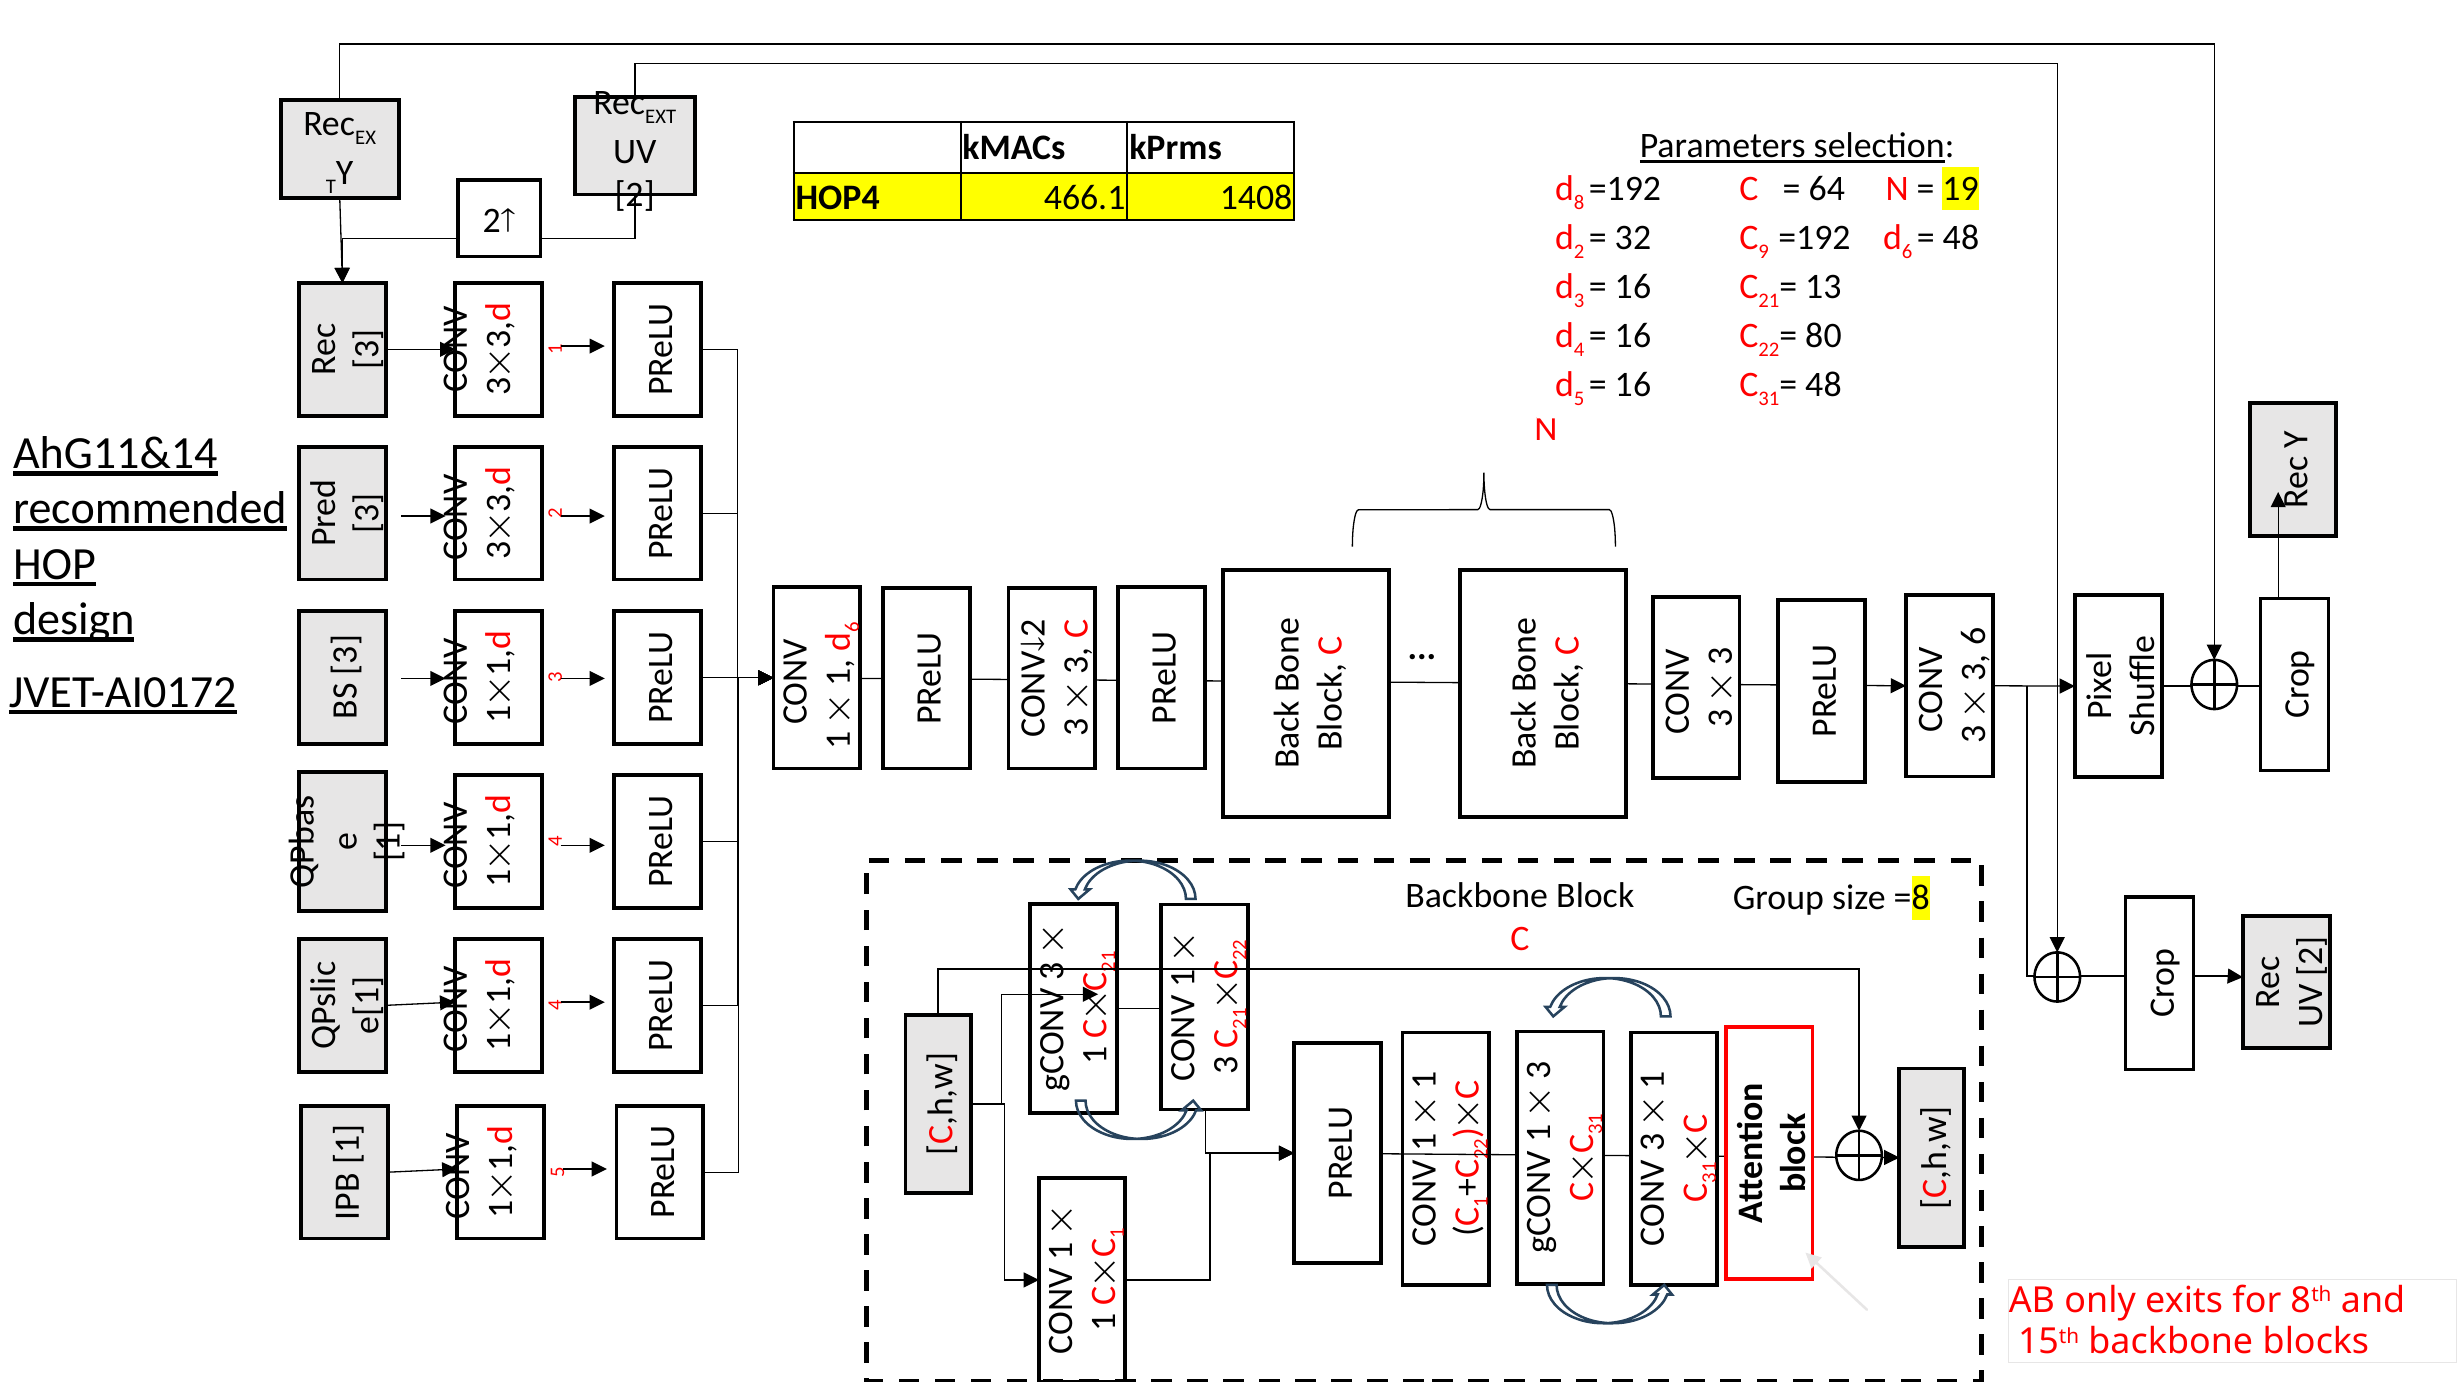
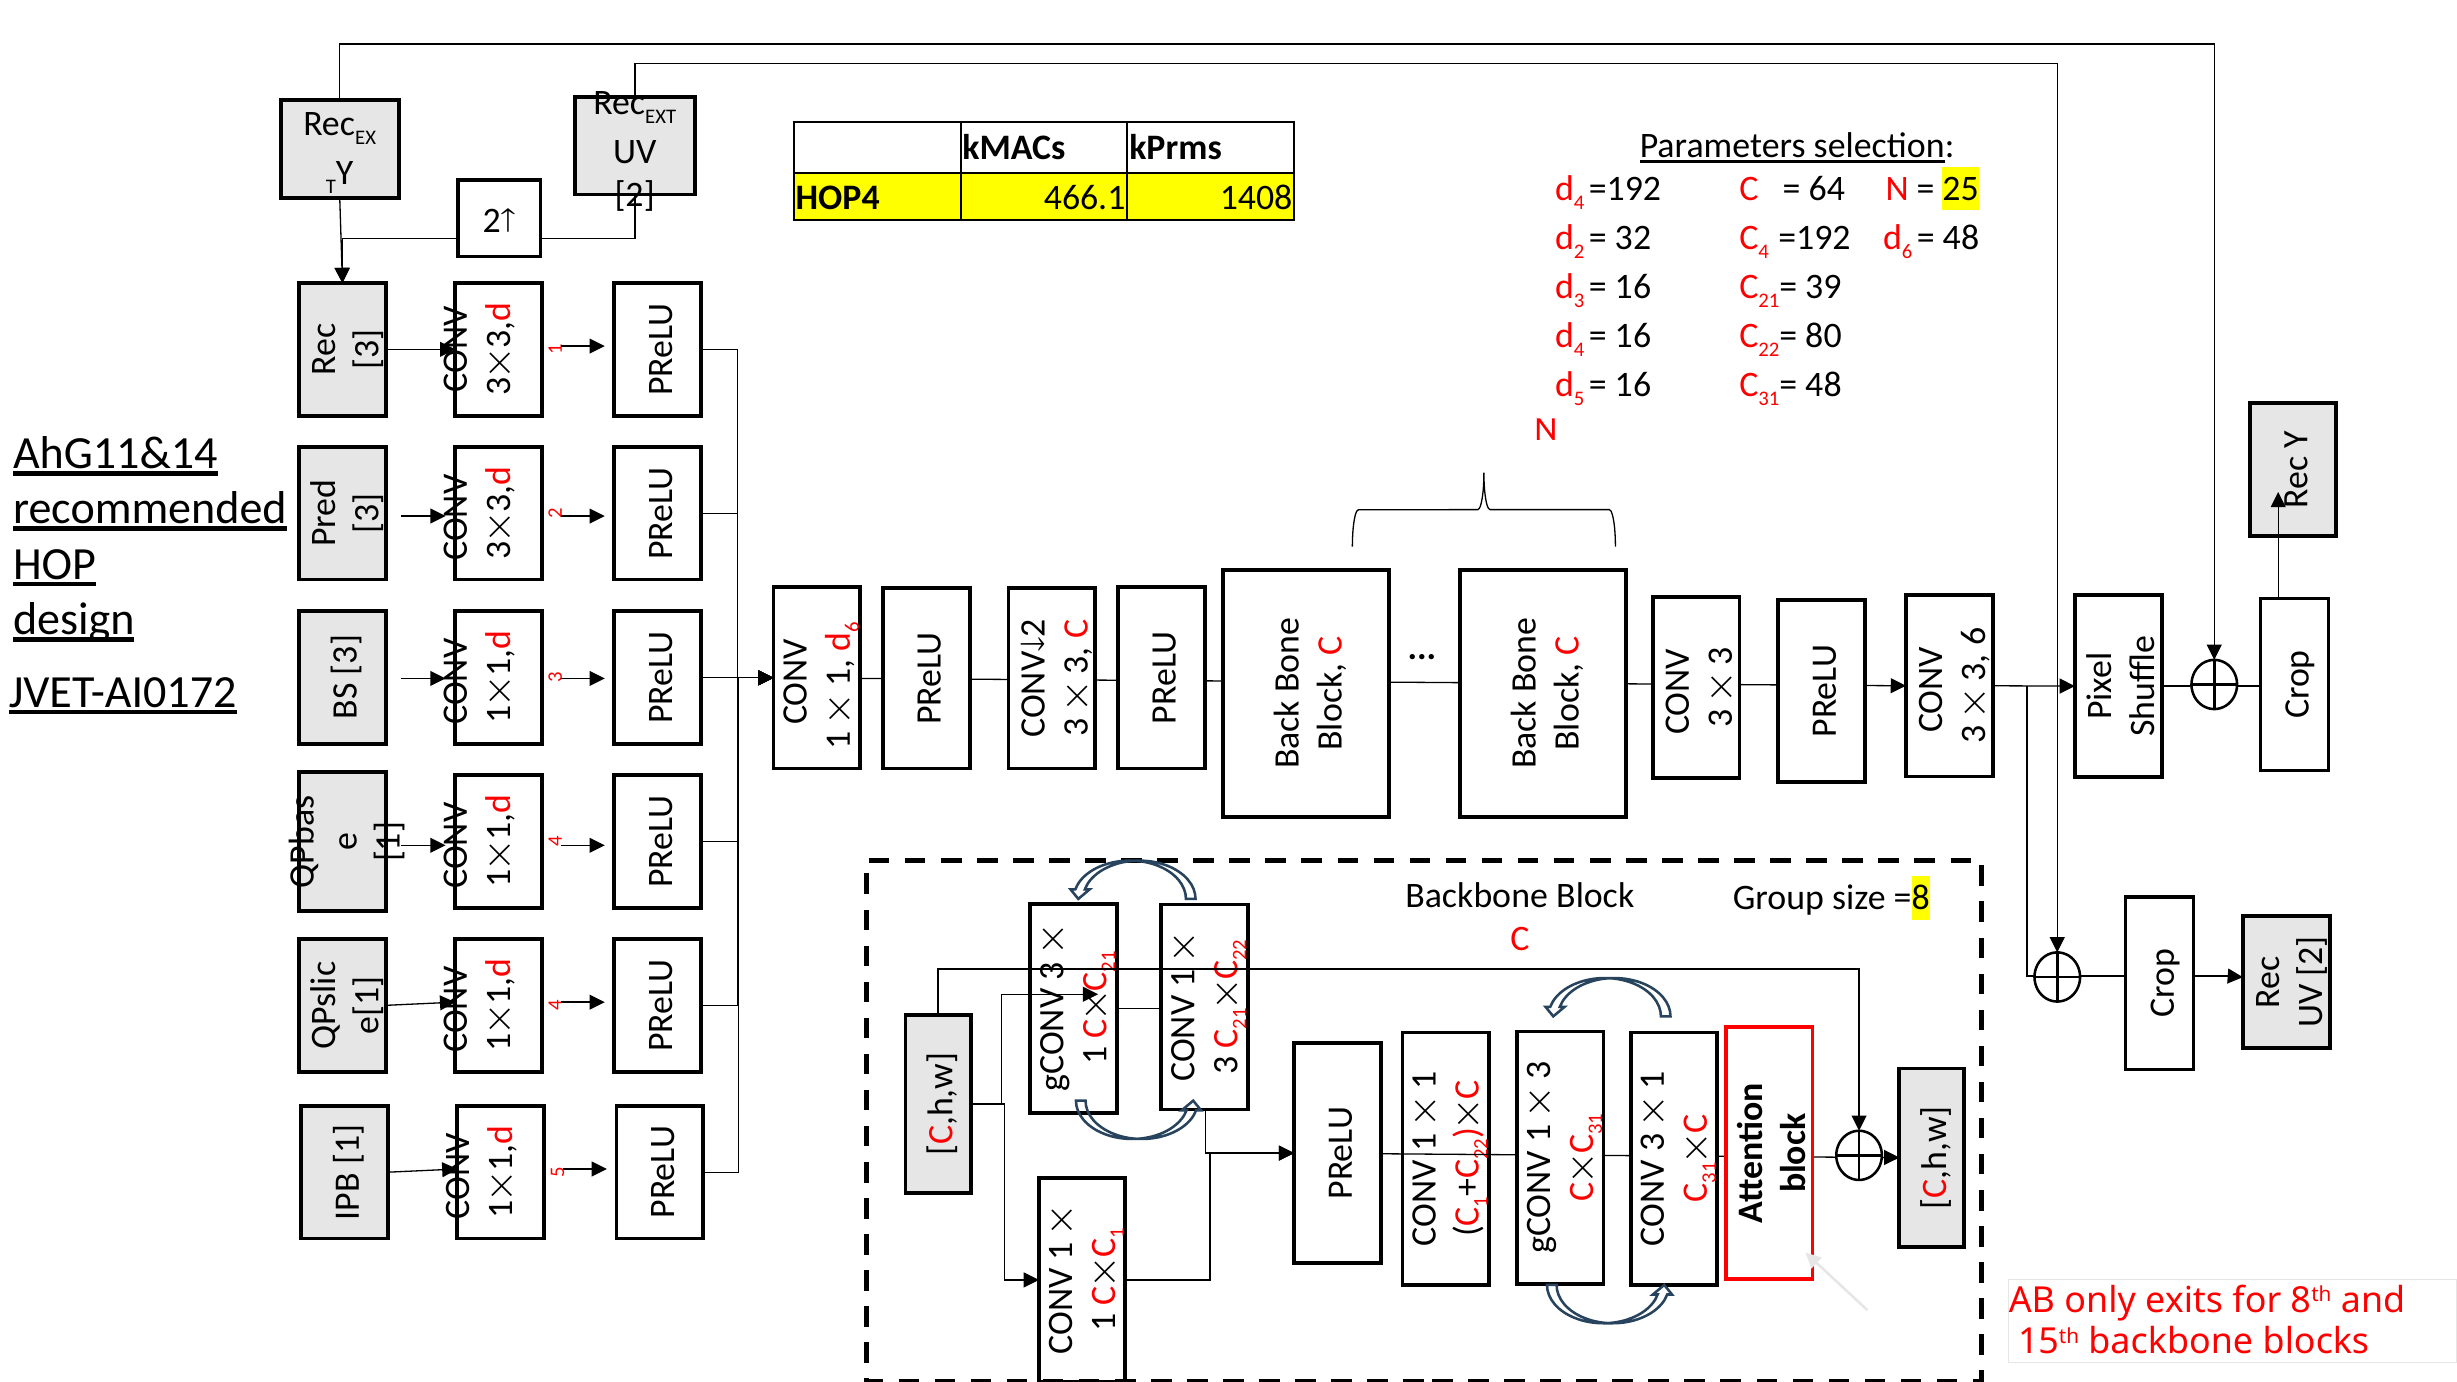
8: 8 -> 4 (1579, 203)
19: 19 -> 25 (1961, 189)
C 9: 9 -> 4 (1764, 252)
13: 13 -> 39 (1823, 287)
